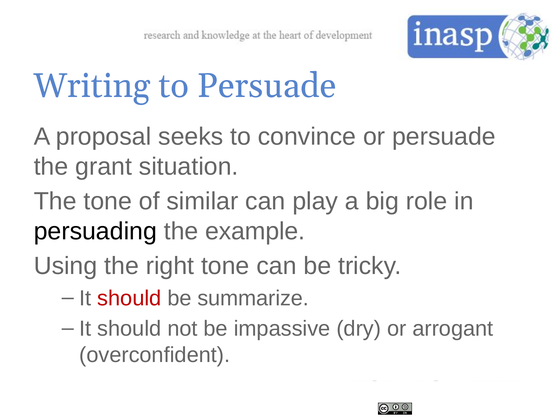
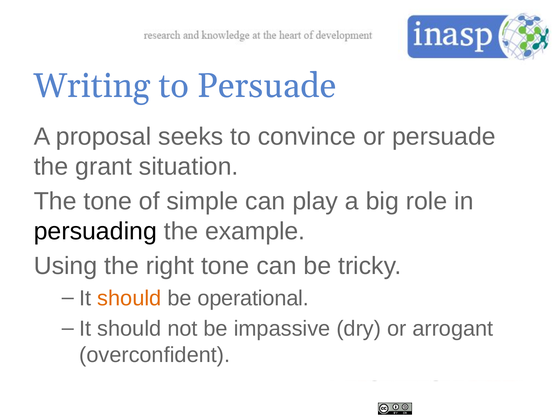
similar: similar -> simple (202, 201)
should colour: red -> orange (129, 298)
summarize: summarize -> operational (253, 298)
